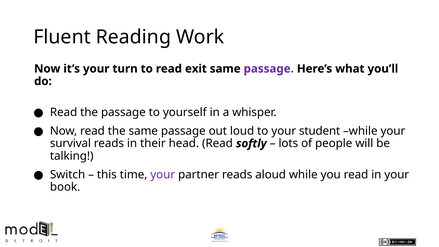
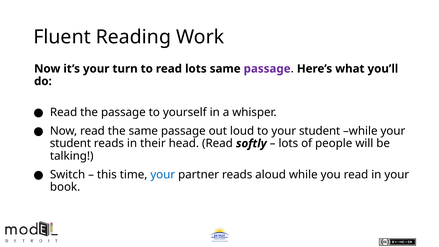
read exit: exit -> lots (196, 69)
survival: survival -> student (70, 143)
your colour: purple -> blue (163, 175)
